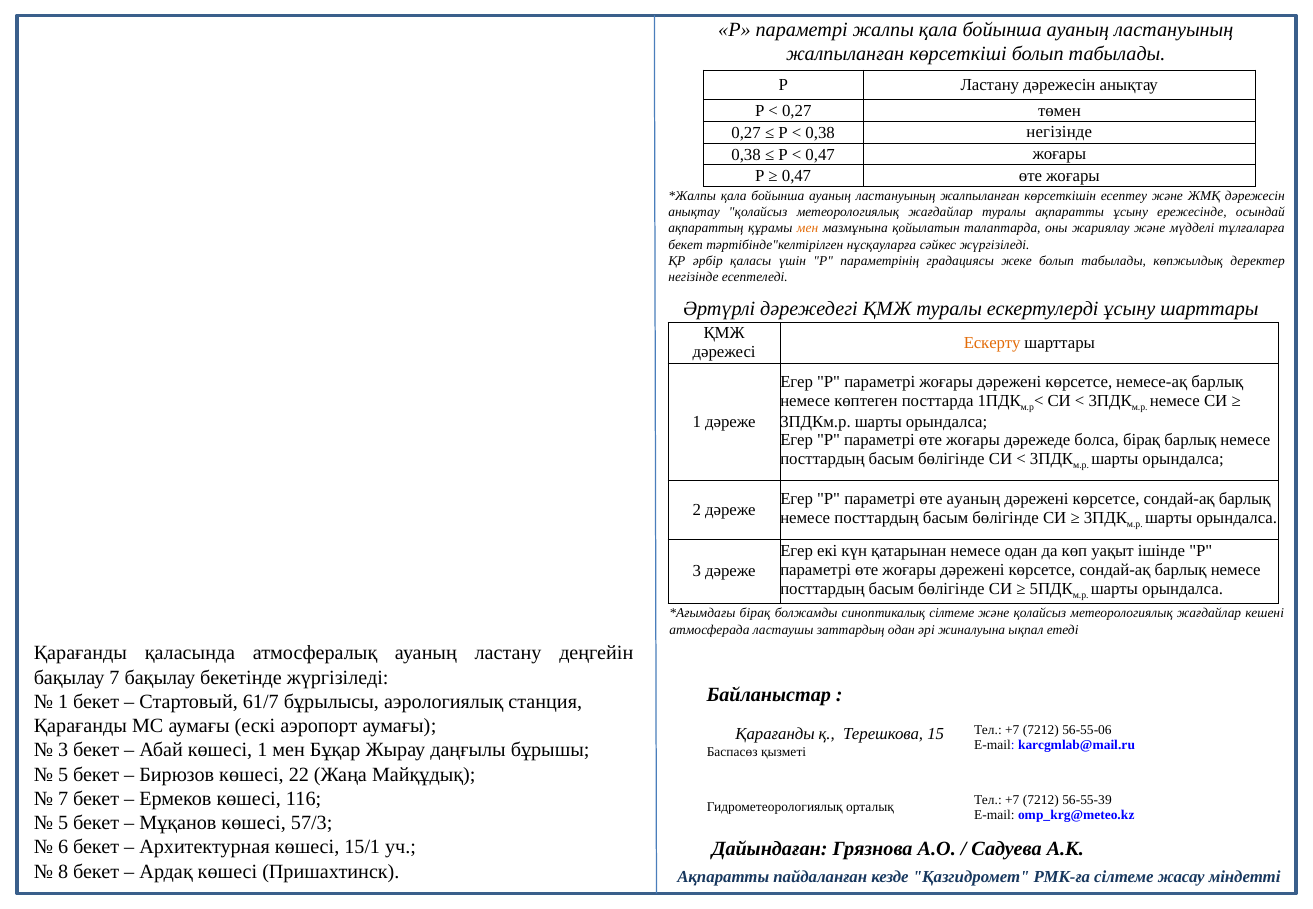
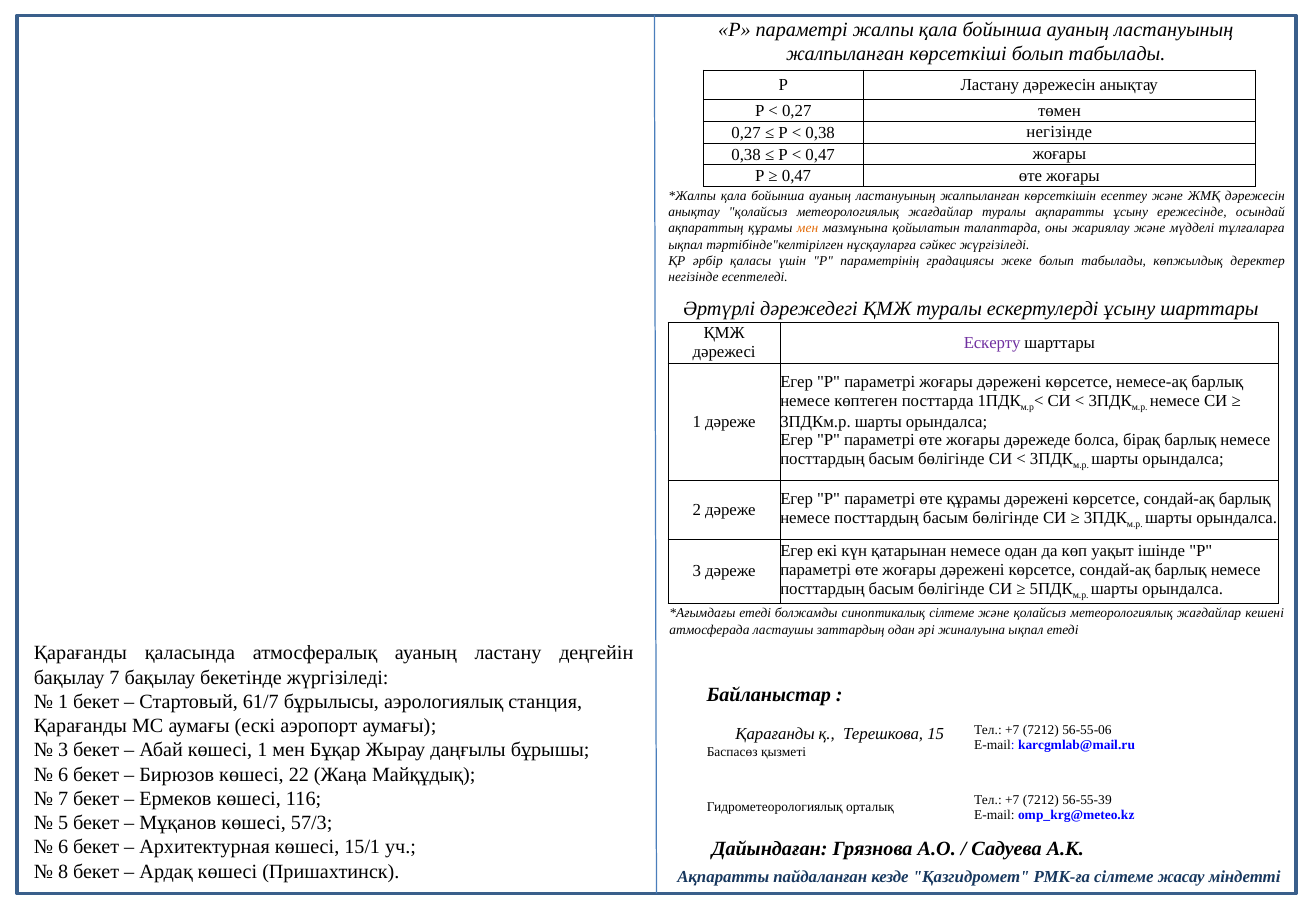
бекет: бекет -> ықпал (686, 245)
Ескерту colour: orange -> purple (992, 343)
өте ауаның: ауаның -> құрамы (974, 499)
бірақ: бірақ -> етеді (755, 613)
5: 5 -> 6 (63, 774)
